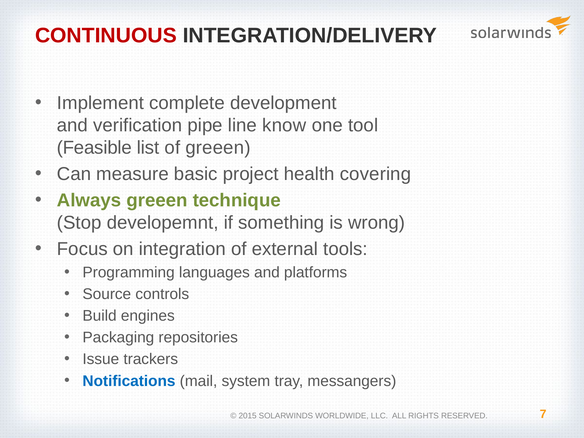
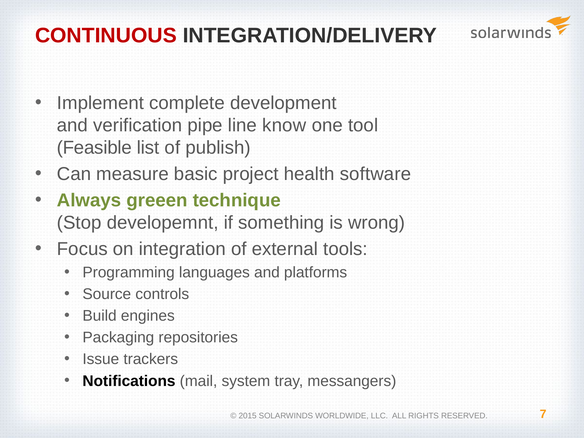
of greeen: greeen -> publish (218, 148)
covering: covering -> software (376, 174)
Notifications colour: blue -> black (129, 381)
